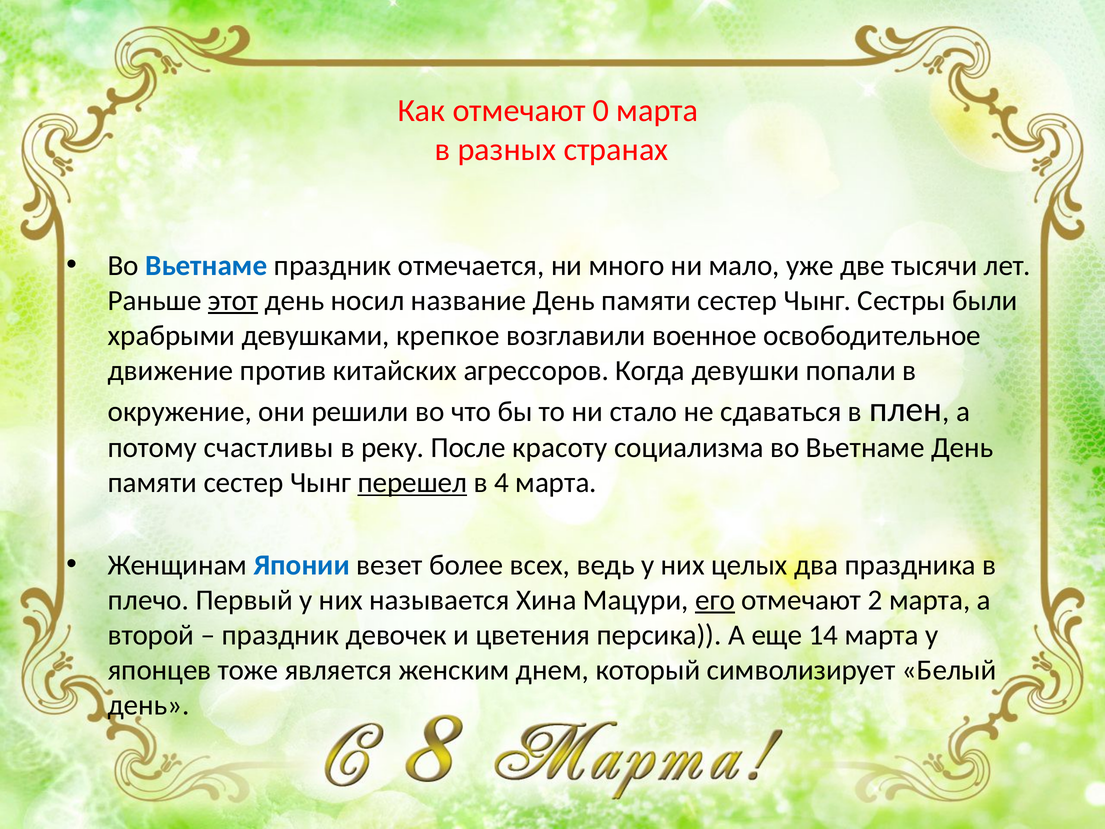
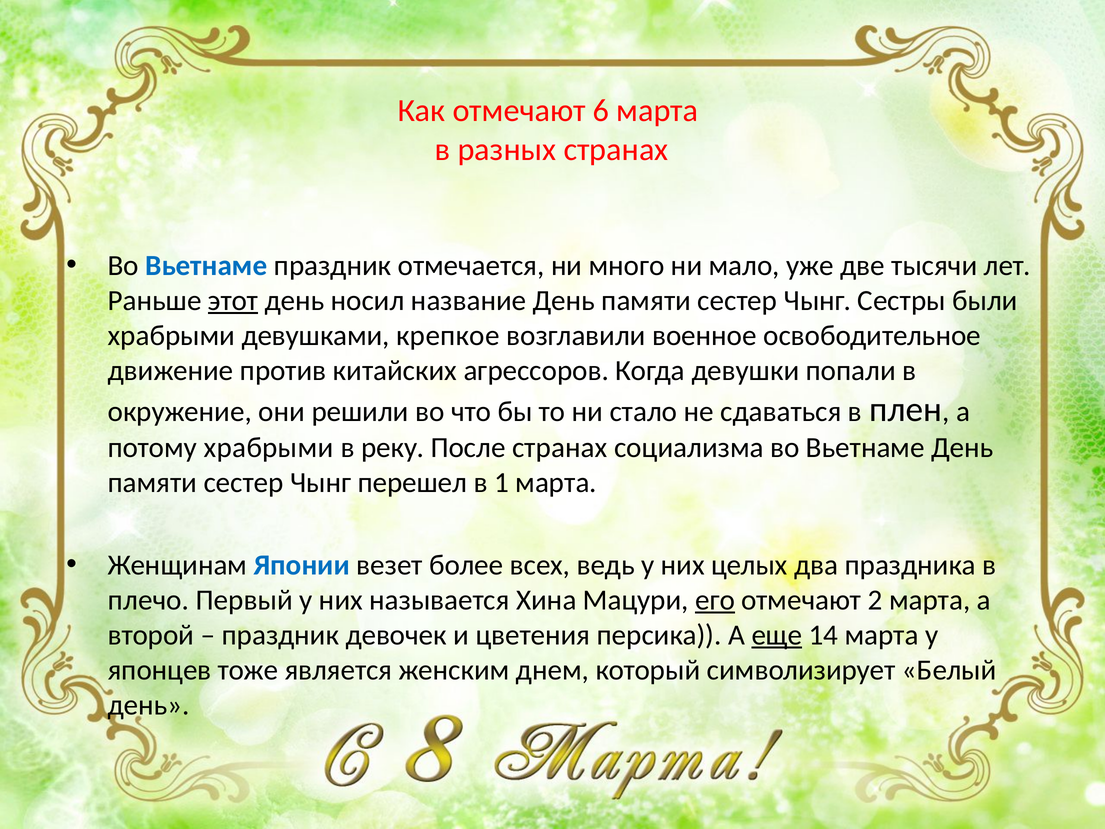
0: 0 -> 6 (601, 111)
потому счастливы: счастливы -> храбрыми (269, 448)
После красоту: красоту -> странах (560, 448)
перешел underline: present -> none (412, 483)
4: 4 -> 1 (501, 483)
еще underline: none -> present (777, 635)
